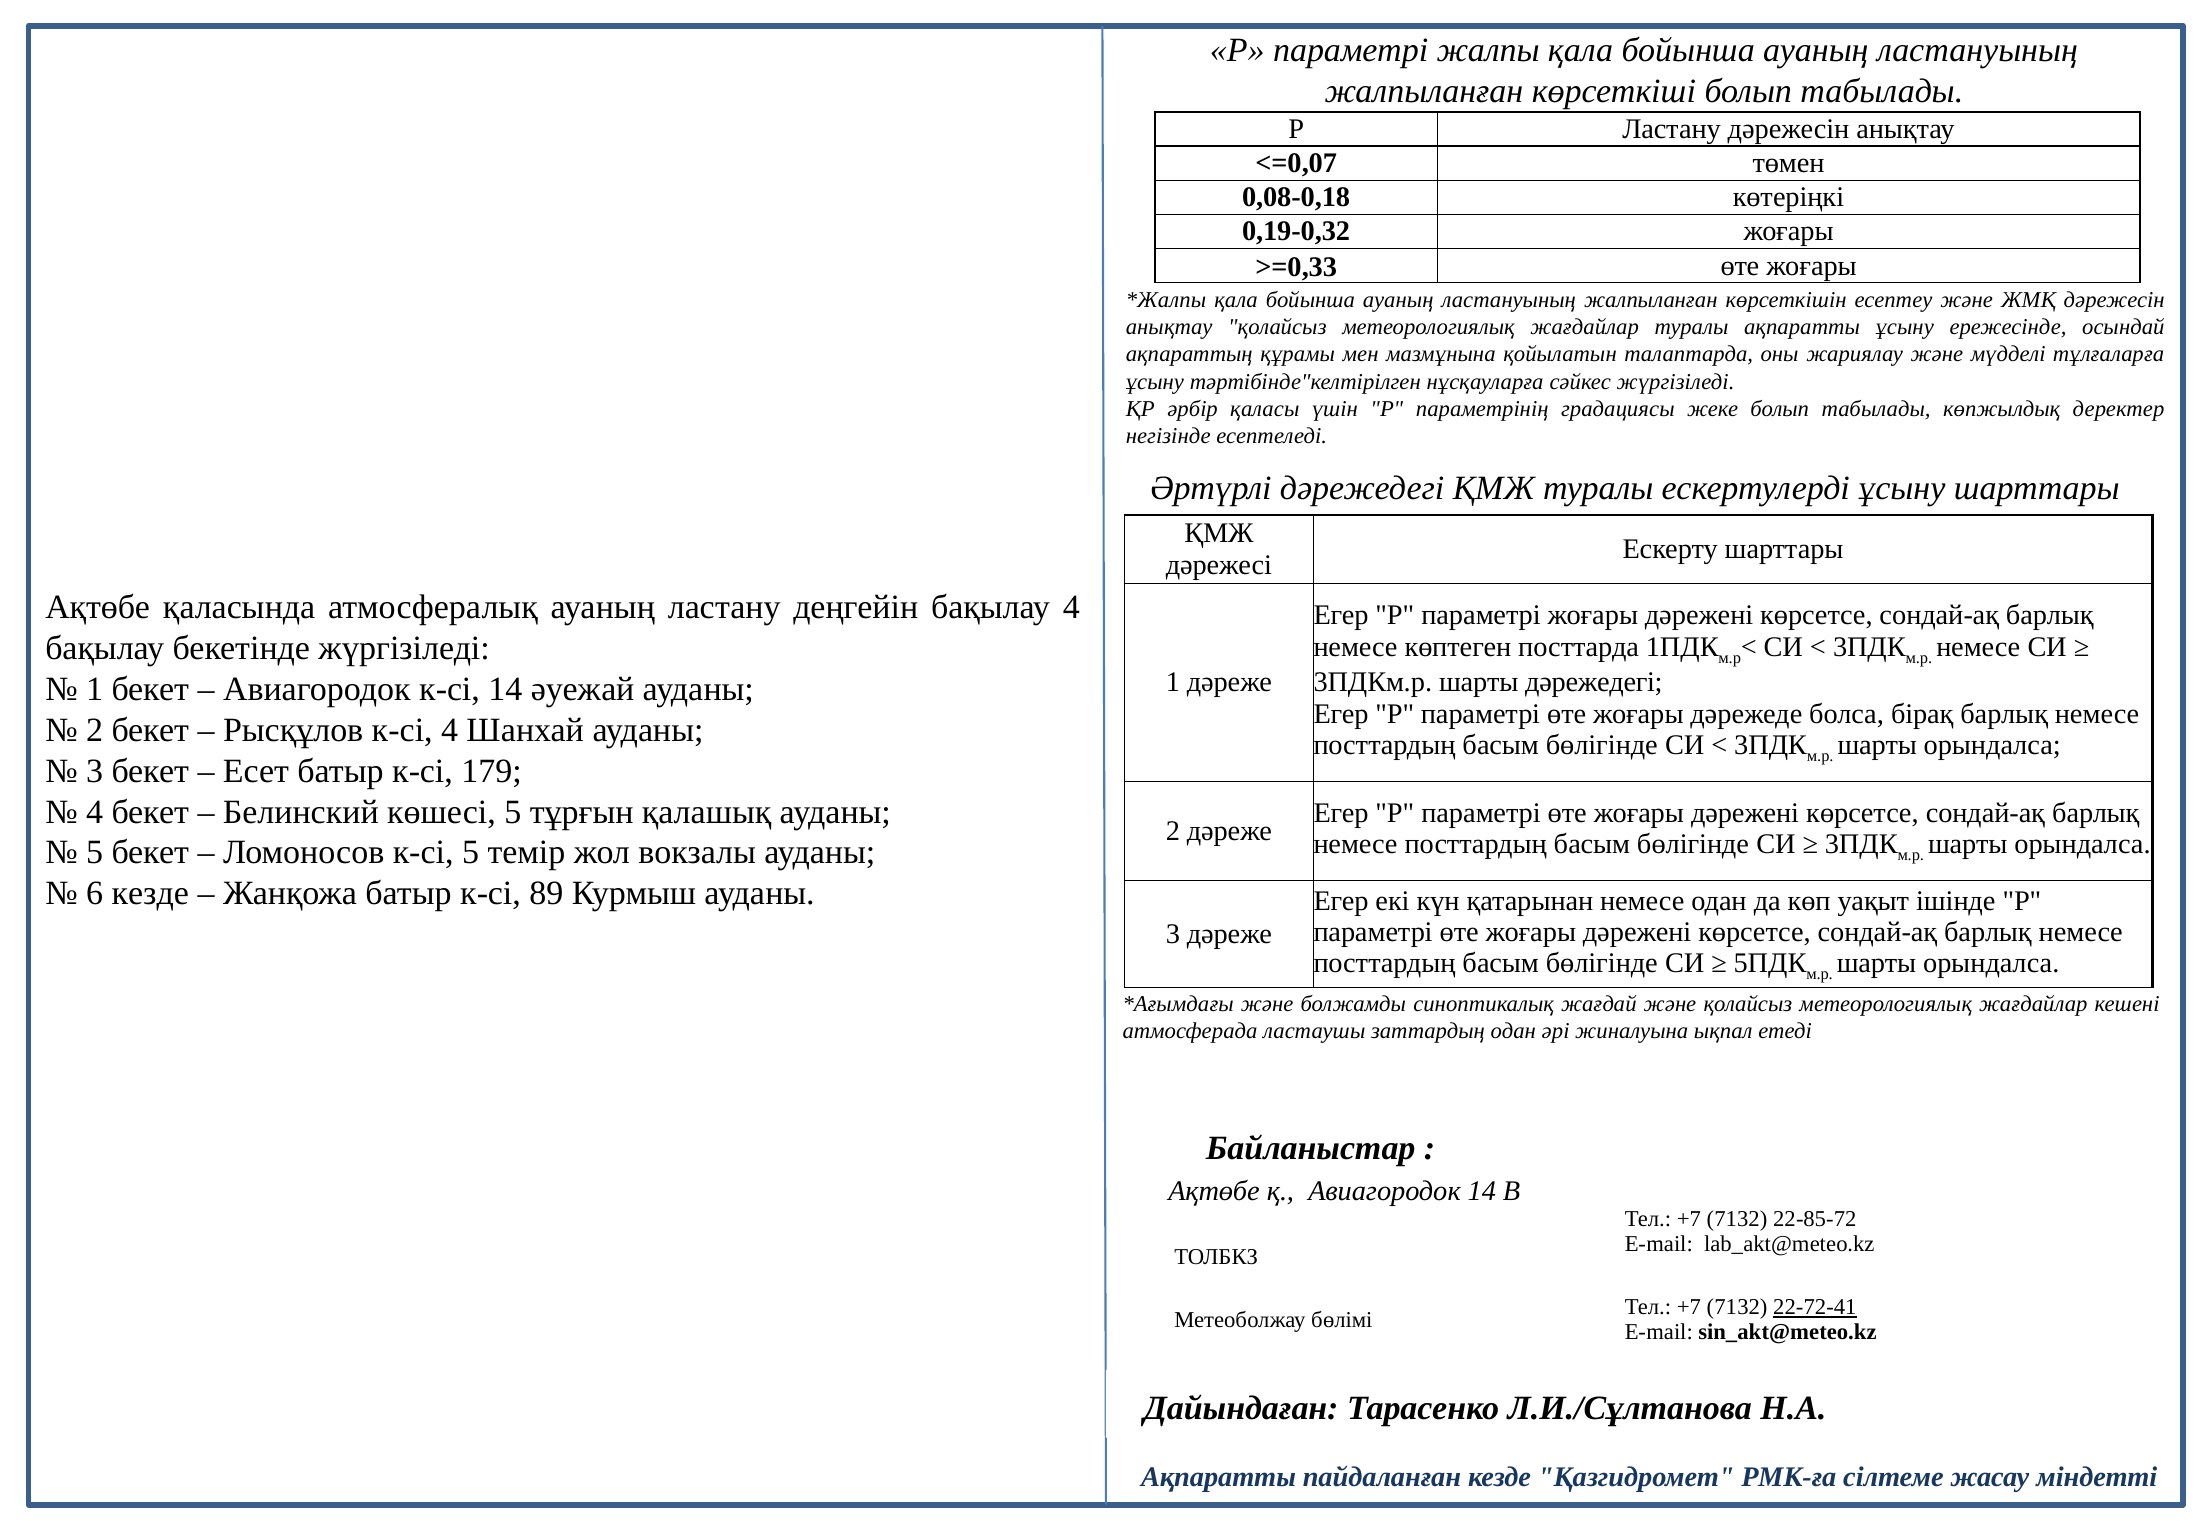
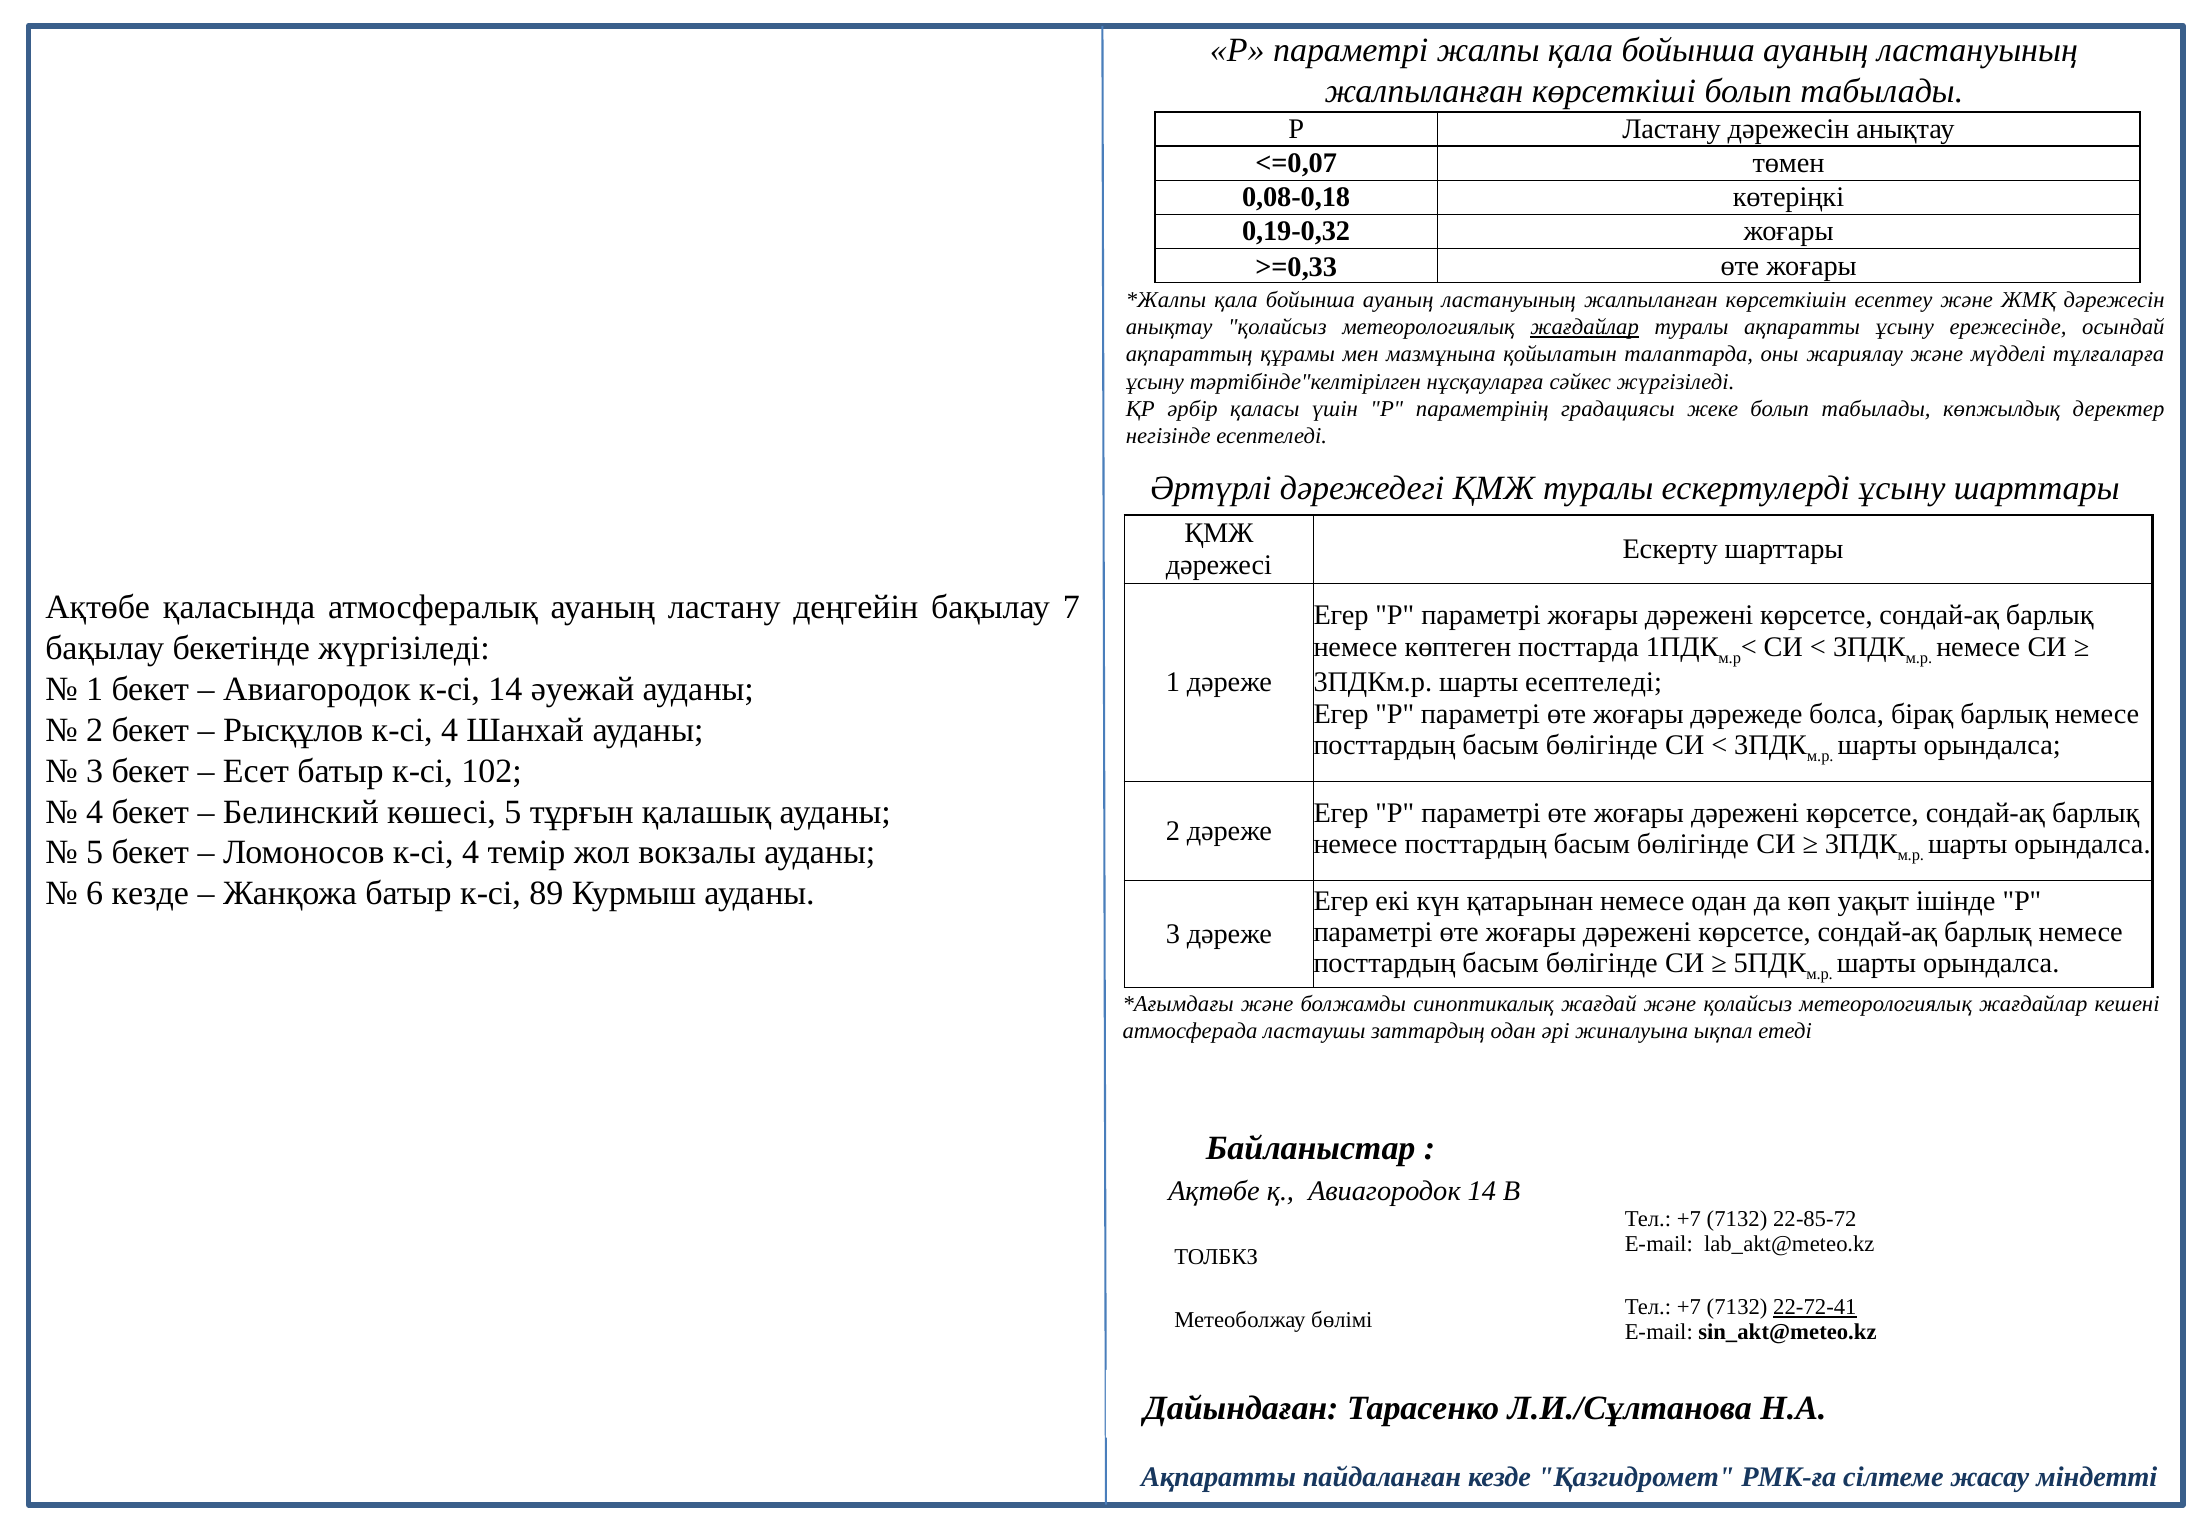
жағдайлар underline: none -> present (1585, 327)
бақылау 4: 4 -> 7 (1071, 608)
шарты дәрежедегі: дәрежедегі -> есептеледі (1594, 683)
179: 179 -> 102 (492, 771)
Ломоносов к-сі 5: 5 -> 4 (471, 853)
